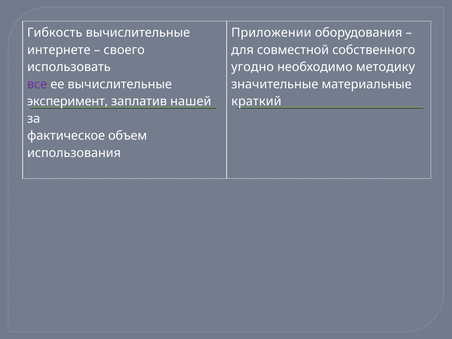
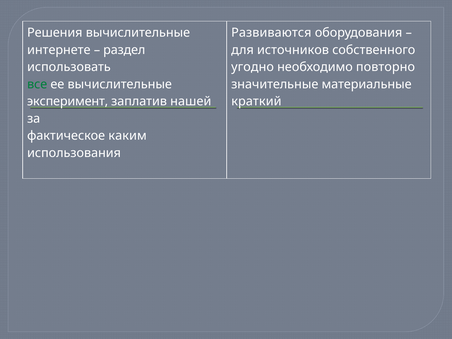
Гибкость: Гибкость -> Решения (55, 33)
Приложении: Приложении -> Развиваются (271, 33)
своего: своего -> раздел (124, 50)
совместной: совместной -> источников (293, 50)
методику: методику -> повторно (385, 67)
все colour: purple -> green (37, 84)
объем: объем -> каким (128, 136)
